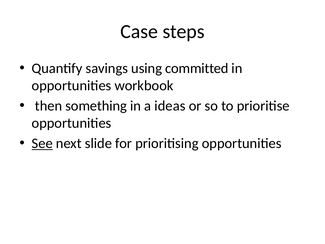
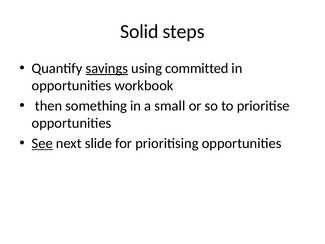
Case: Case -> Solid (139, 31)
savings underline: none -> present (107, 68)
ideas: ideas -> small (170, 106)
